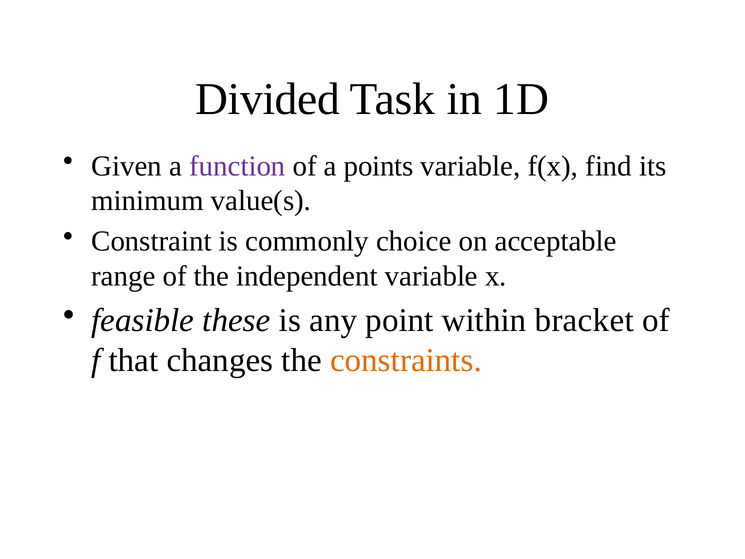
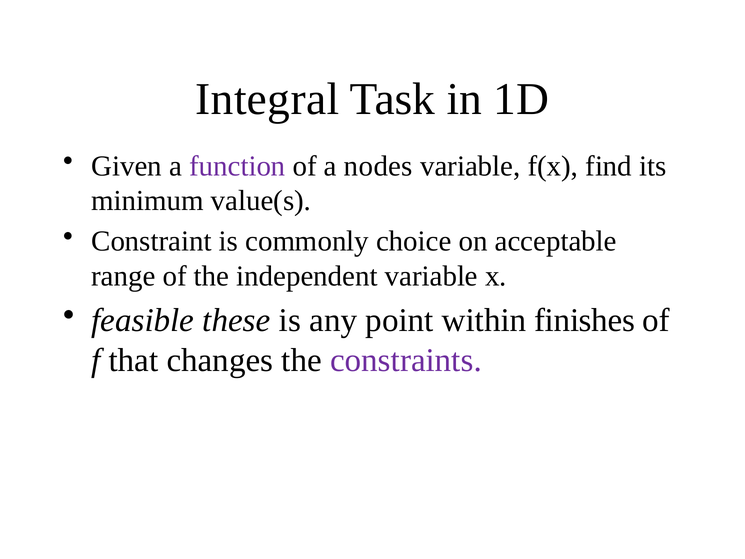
Divided: Divided -> Integral (267, 99)
points: points -> nodes (378, 166)
bracket: bracket -> finishes (585, 320)
constraints colour: orange -> purple (406, 360)
